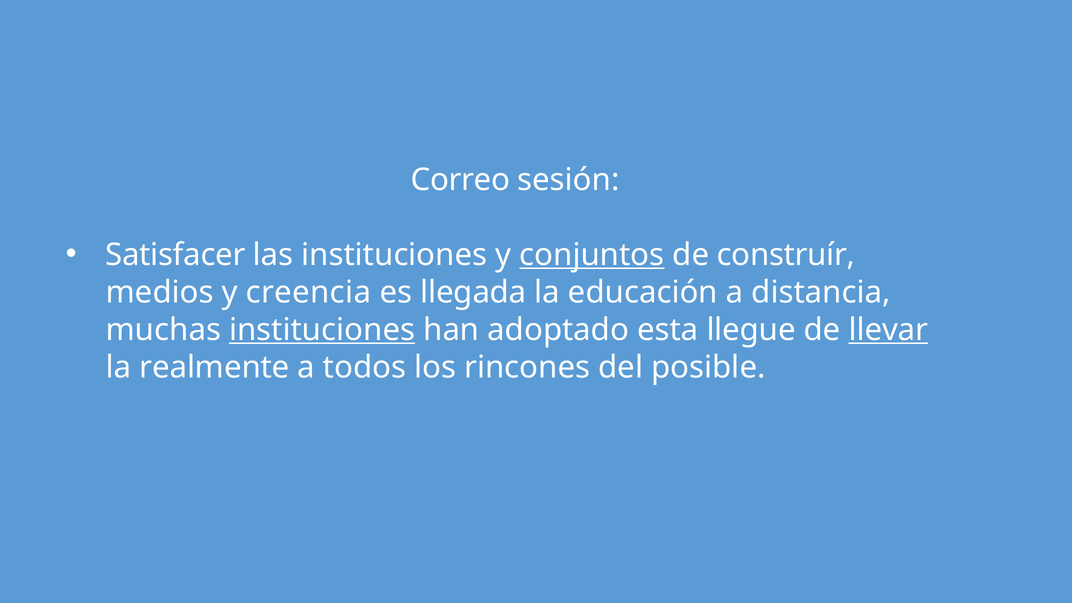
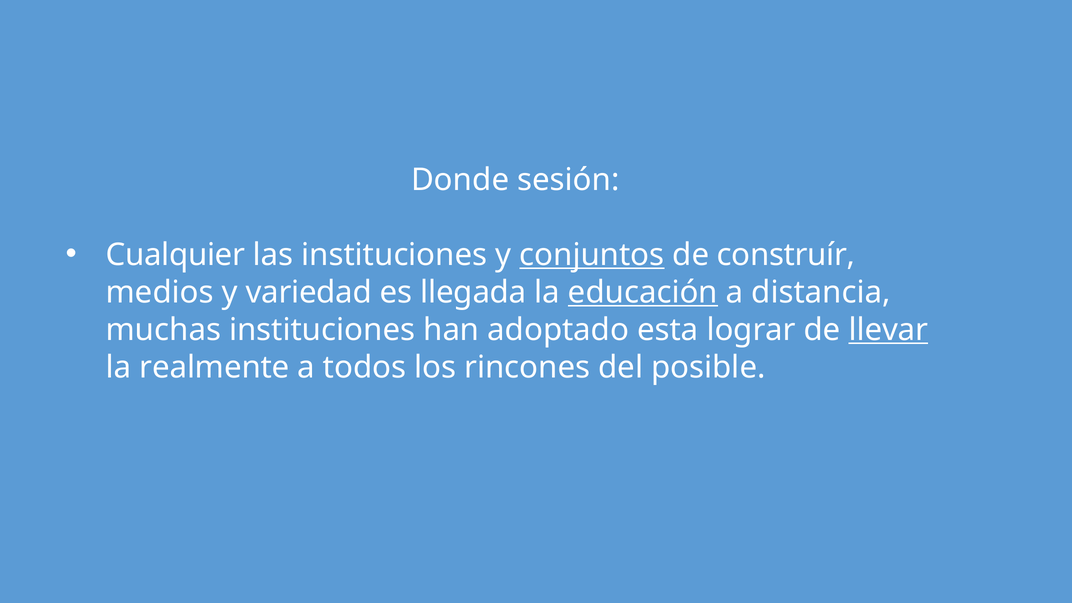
Correo: Correo -> Donde (460, 180)
Satisfacer: Satisfacer -> Cualquier (175, 255)
creencia: creencia -> variedad (309, 292)
educación underline: none -> present (643, 292)
instituciones underline: present -> none (322, 330)
llegue: llegue -> lograr (751, 330)
